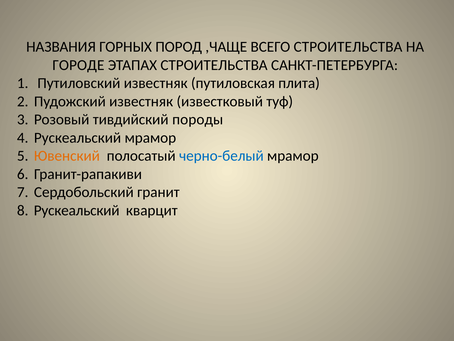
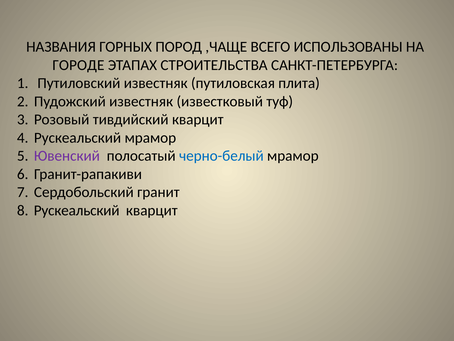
ВСЕГО СТРОИТЕЛЬСТВА: СТРОИТЕЛЬСТВА -> ИСПОЛЬЗОВАНЫ (348, 47)
тивдийский породы: породы -> кварцит (198, 119)
Ювенский colour: orange -> purple (67, 156)
